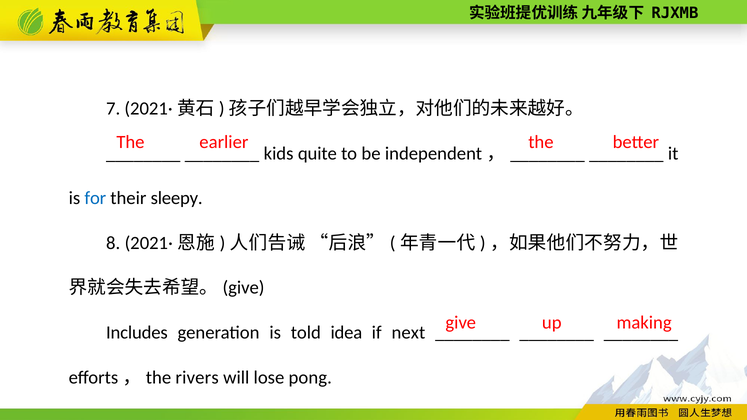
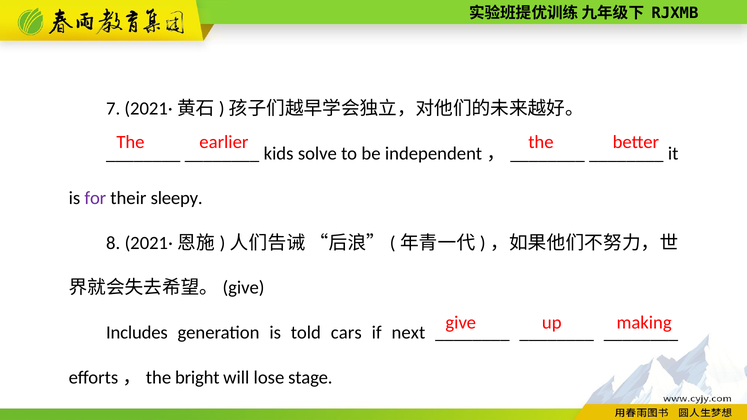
quite: quite -> solve (317, 153)
for colour: blue -> purple (95, 198)
idea: idea -> cars (346, 333)
rivers: rivers -> bright (197, 378)
pong: pong -> stage (310, 378)
